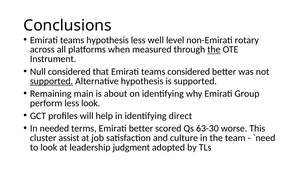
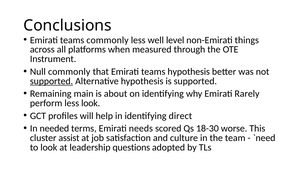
teams hypothesis: hypothesis -> commonly (108, 40)
rotary: rotary -> things (247, 40)
the underline: present -> none (214, 50)
Null considered: considered -> commonly (69, 72)
teams considered: considered -> hypothesis (189, 72)
Group: Group -> Rarely (247, 94)
Emirati better: better -> needs (141, 128)
63-30: 63-30 -> 18-30 (207, 128)
judgment: judgment -> questions (131, 147)
